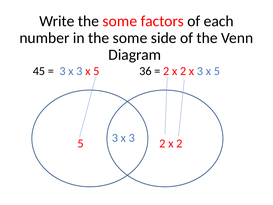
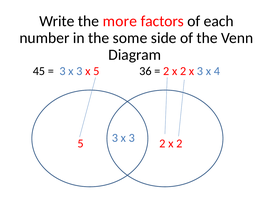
Write the some: some -> more (120, 21)
5: 5 -> 4 (217, 71)
